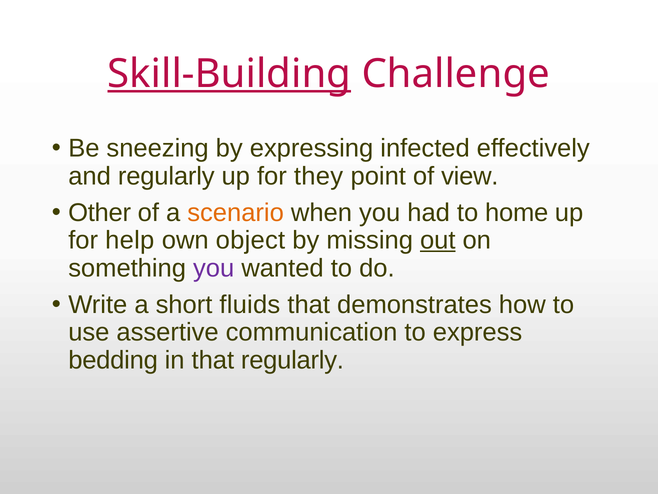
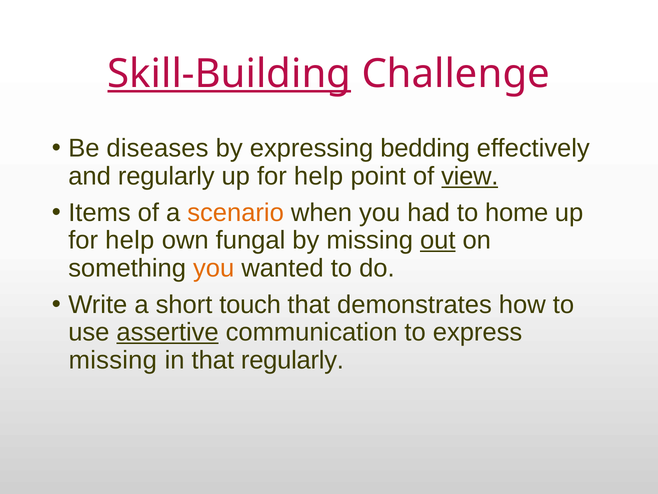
sneezing: sneezing -> diseases (158, 148)
infected: infected -> bedding (425, 148)
they: they -> help (319, 176)
view underline: none -> present (470, 176)
Other: Other -> Items (99, 213)
object: object -> fungal (251, 240)
you colour: purple -> orange (214, 268)
fluids: fluids -> touch (250, 305)
assertive underline: none -> present (168, 332)
bedding: bedding -> missing (113, 360)
